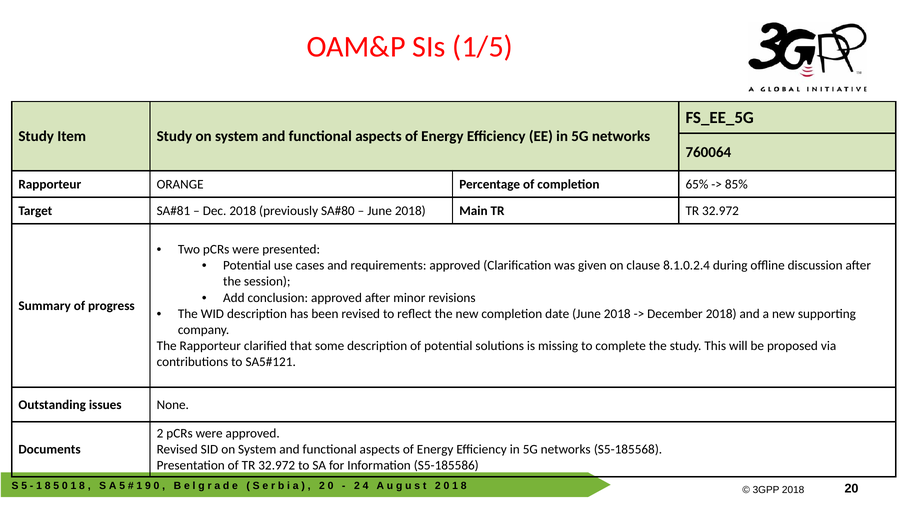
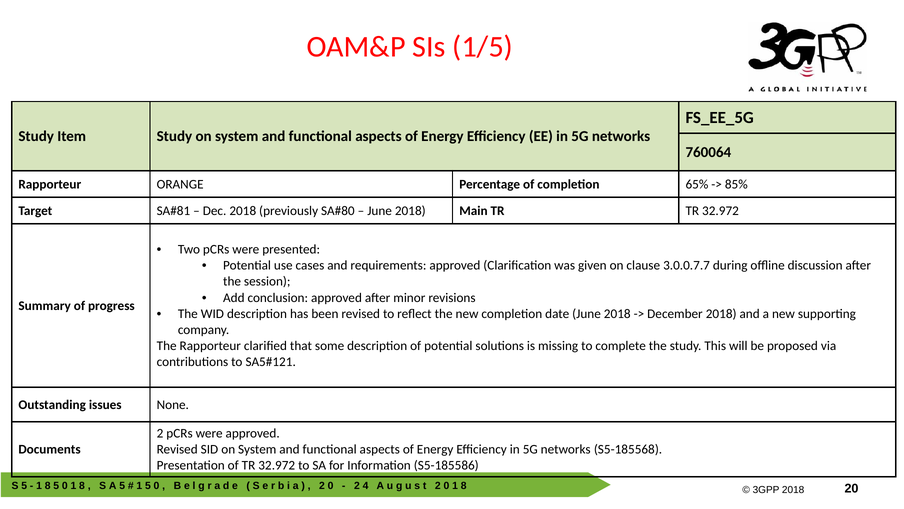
8.1.0.2.4: 8.1.0.2.4 -> 3.0.0.7.7 (687, 265)
9: 9 -> 5 (148, 486)
